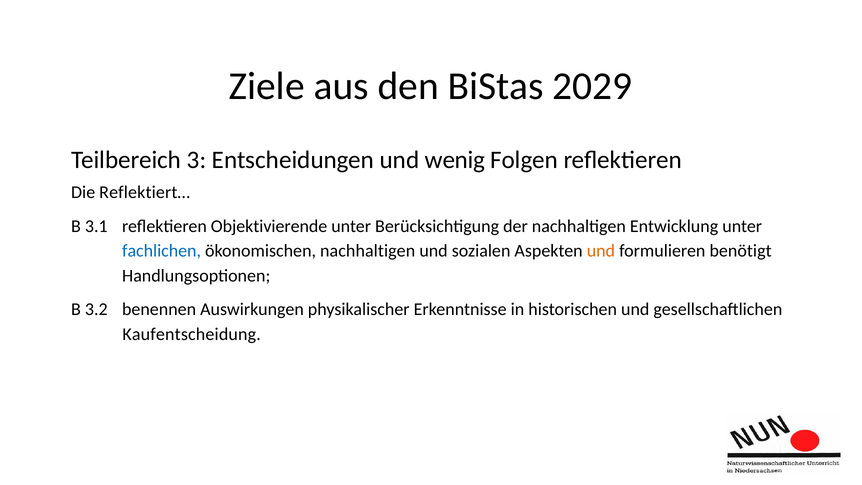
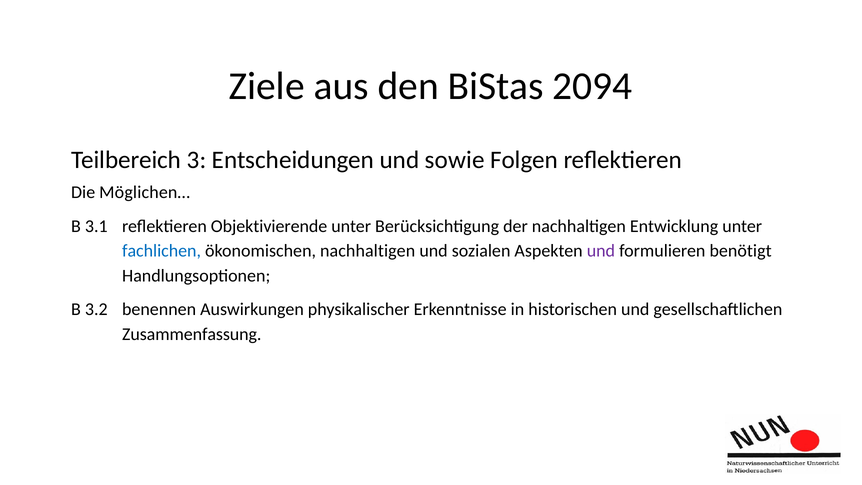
2029: 2029 -> 2094 (592, 86)
wenig: wenig -> sowie (455, 160)
Reflektiert…: Reflektiert… -> Möglichen… (145, 192)
und colour: orange -> purple (601, 251)
Kaufentscheidung: Kaufentscheidung -> Zusammenfassung (192, 334)
